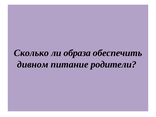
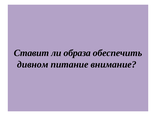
Сколько: Сколько -> Ставит (31, 53)
родители: родители -> внимание (114, 64)
